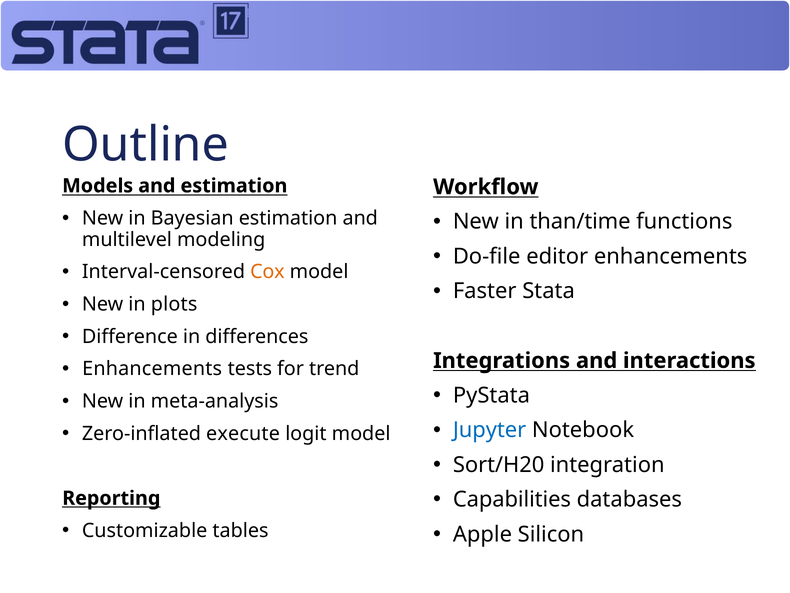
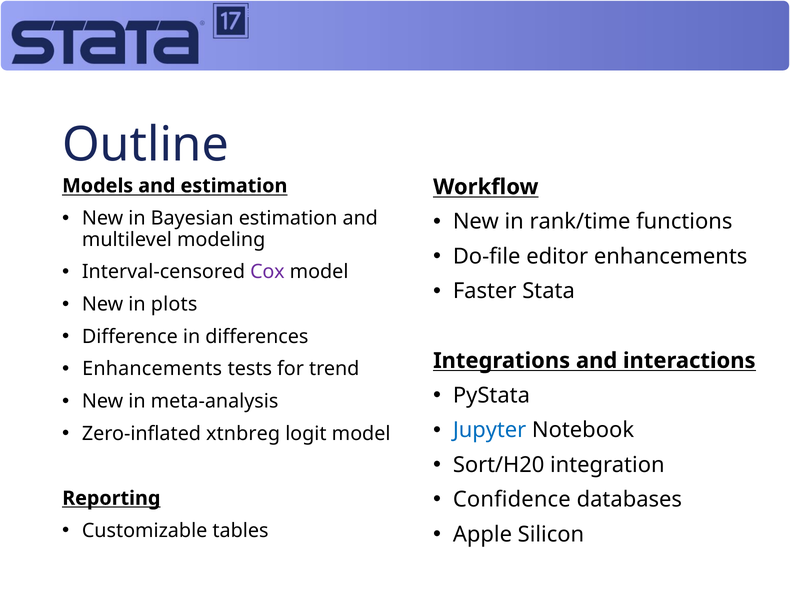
than/time: than/time -> rank/time (580, 222)
Cox colour: orange -> purple (267, 272)
execute: execute -> xtnbreg (243, 433)
Capabilities: Capabilities -> Confidence (512, 499)
